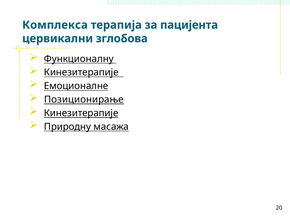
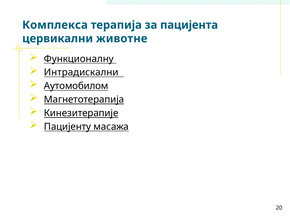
зглобова: зглобова -> животне (122, 38)
Кинезитерапије: Кинезитерапије -> Интрадискални (81, 72)
Емоционалне: Емоционалне -> Аутомобилом (76, 86)
Позиционирање: Позиционирање -> Магнетотерапија (84, 99)
Природну: Природну -> Пацијенту (68, 126)
